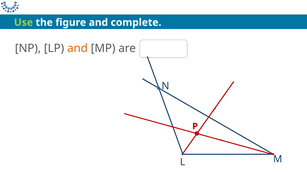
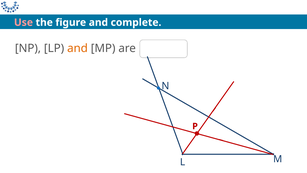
Use colour: light green -> pink (23, 22)
